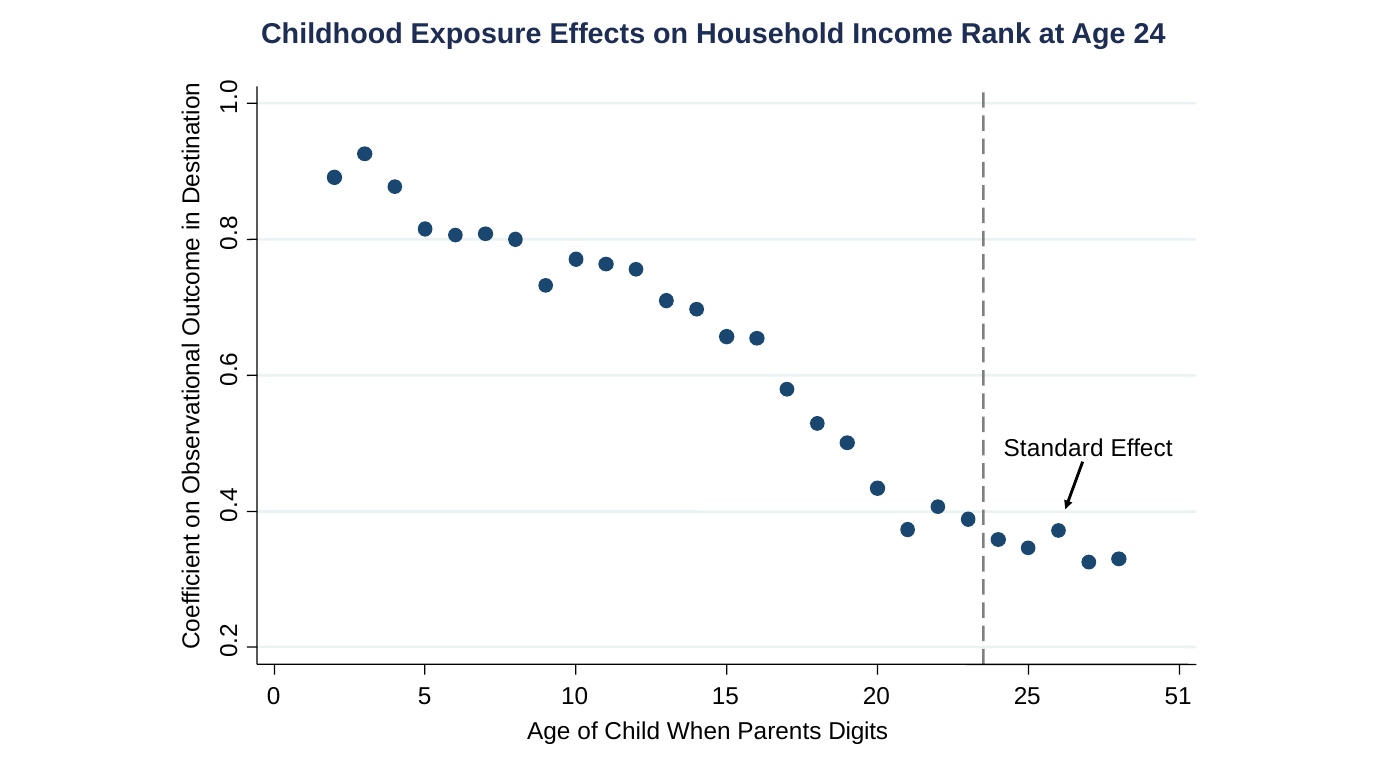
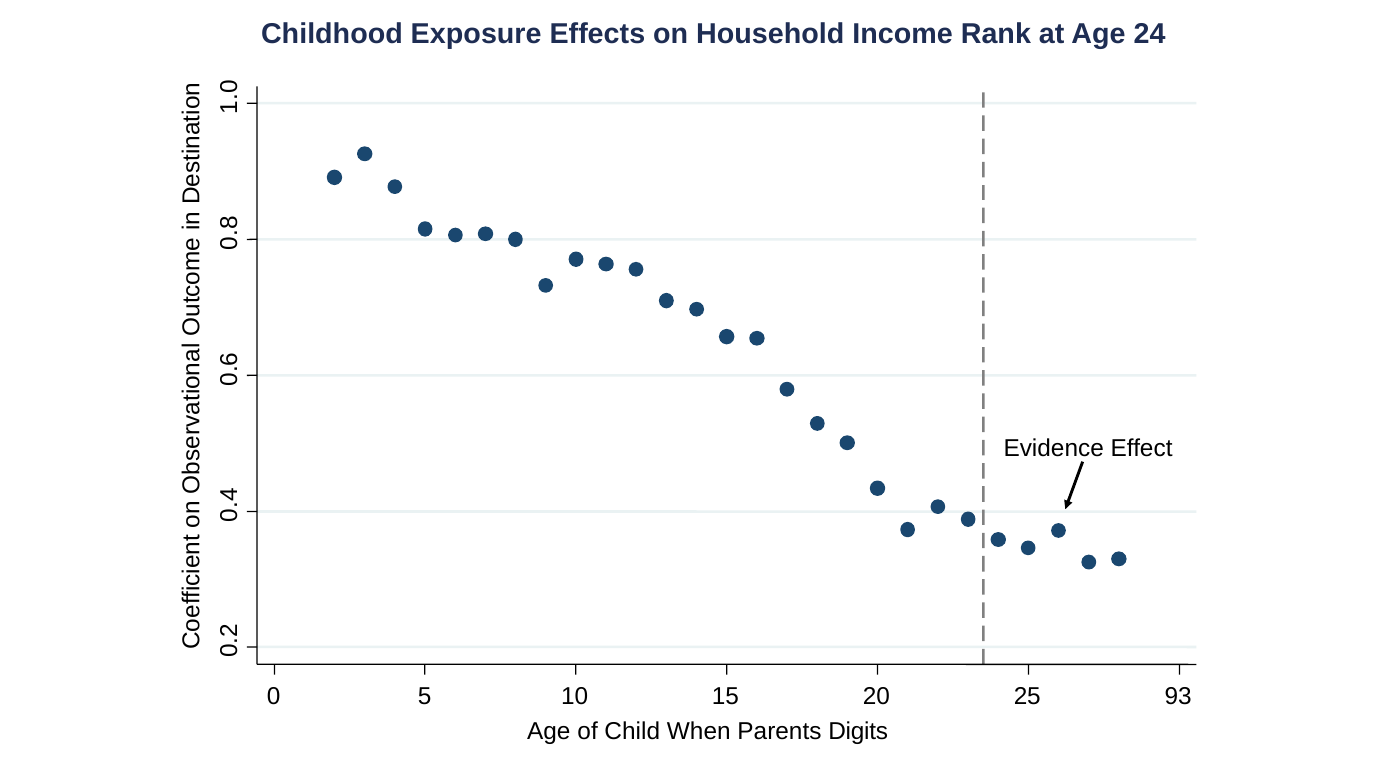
Standard: Standard -> Evidence (1054, 448)
51: 51 -> 93 (1178, 697)
